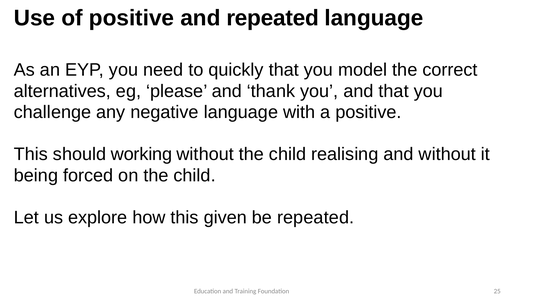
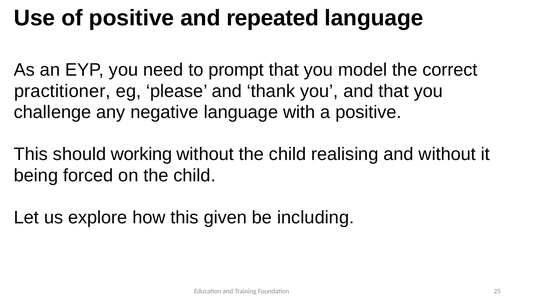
quickly: quickly -> prompt (236, 70)
alternatives: alternatives -> practitioner (62, 91)
be repeated: repeated -> including (316, 217)
